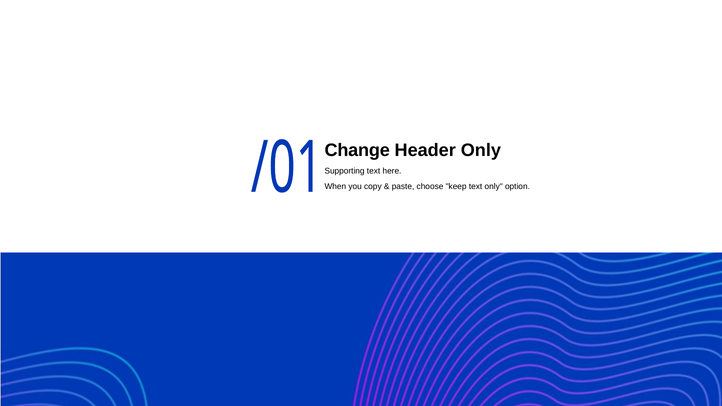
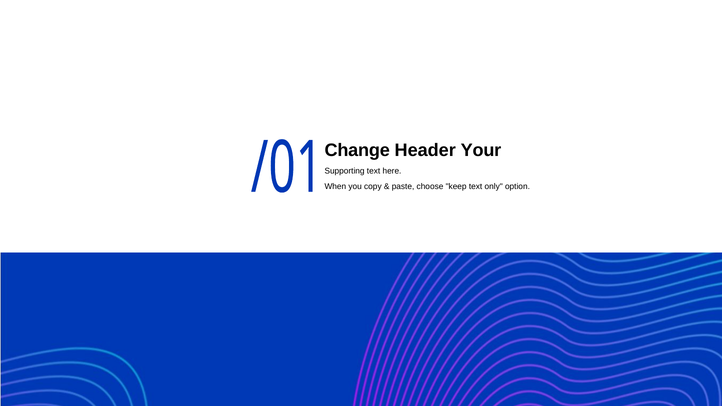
Header Only: Only -> Your (481, 150)
